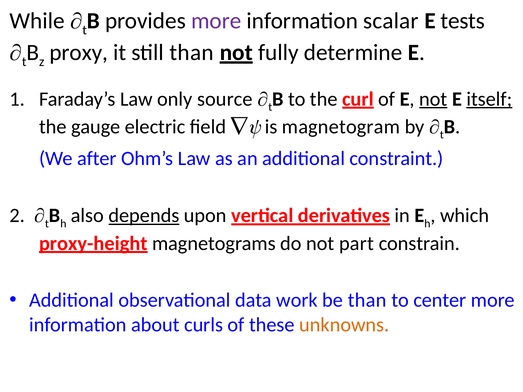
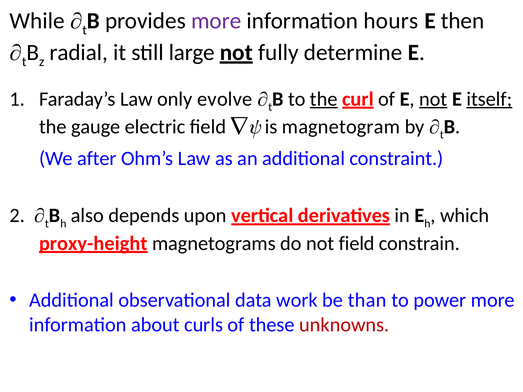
scalar: scalar -> hours (391, 21)
tests: tests -> then (463, 21)
proxy: proxy -> radial (79, 53)
still than: than -> large (192, 53)
source: source -> evolve (225, 99)
the underline: none -> present (324, 99)
depends underline: present -> none (144, 216)
not part: part -> field (357, 243)
center: center -> power (440, 300)
unknowns colour: orange -> red (344, 325)
